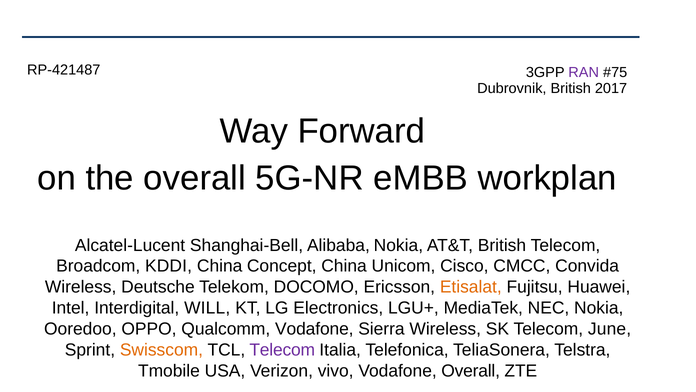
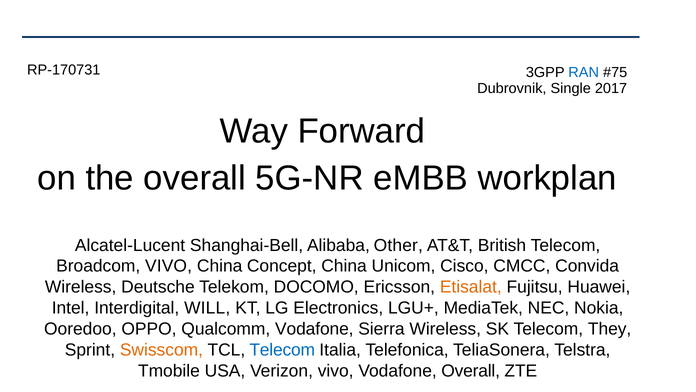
RP-421487: RP-421487 -> RP-170731 (64, 70)
RAN colour: purple -> blue (584, 72)
Dubrovnik British: British -> Single (571, 88)
Alibaba Nokia: Nokia -> Other (398, 245)
Broadcom KDDI: KDDI -> VIVO (169, 266)
June: June -> They (610, 329)
Telecom colour: purple -> blue (282, 349)
